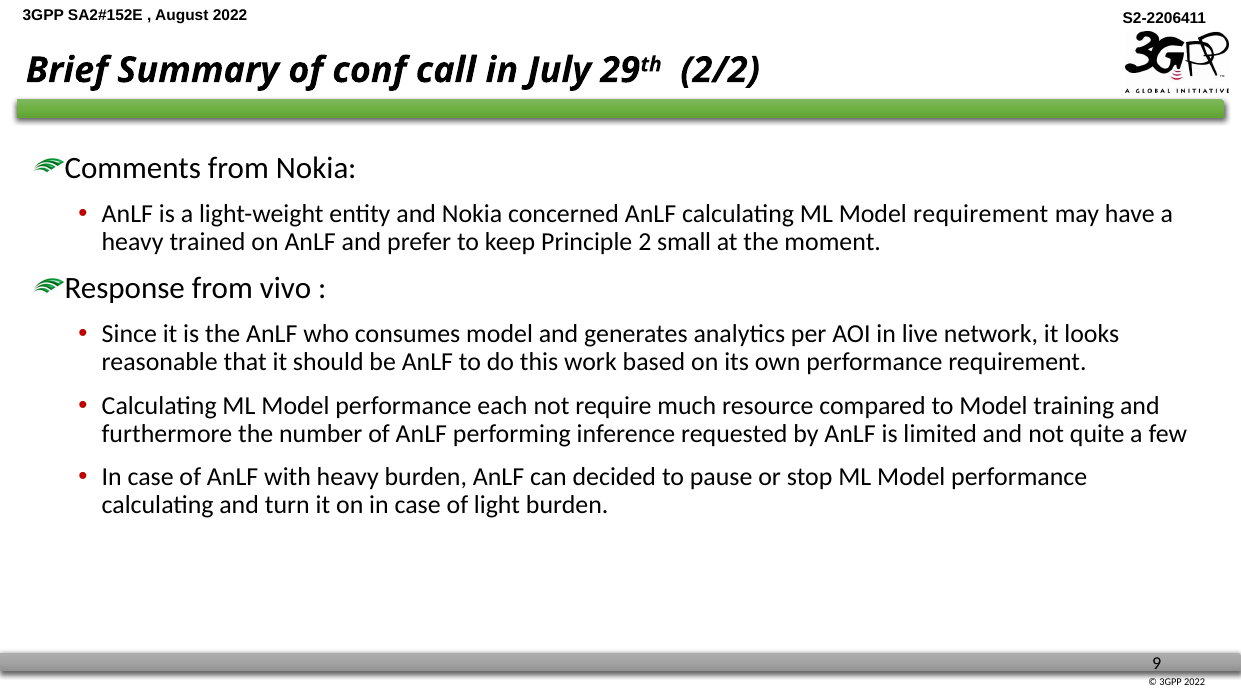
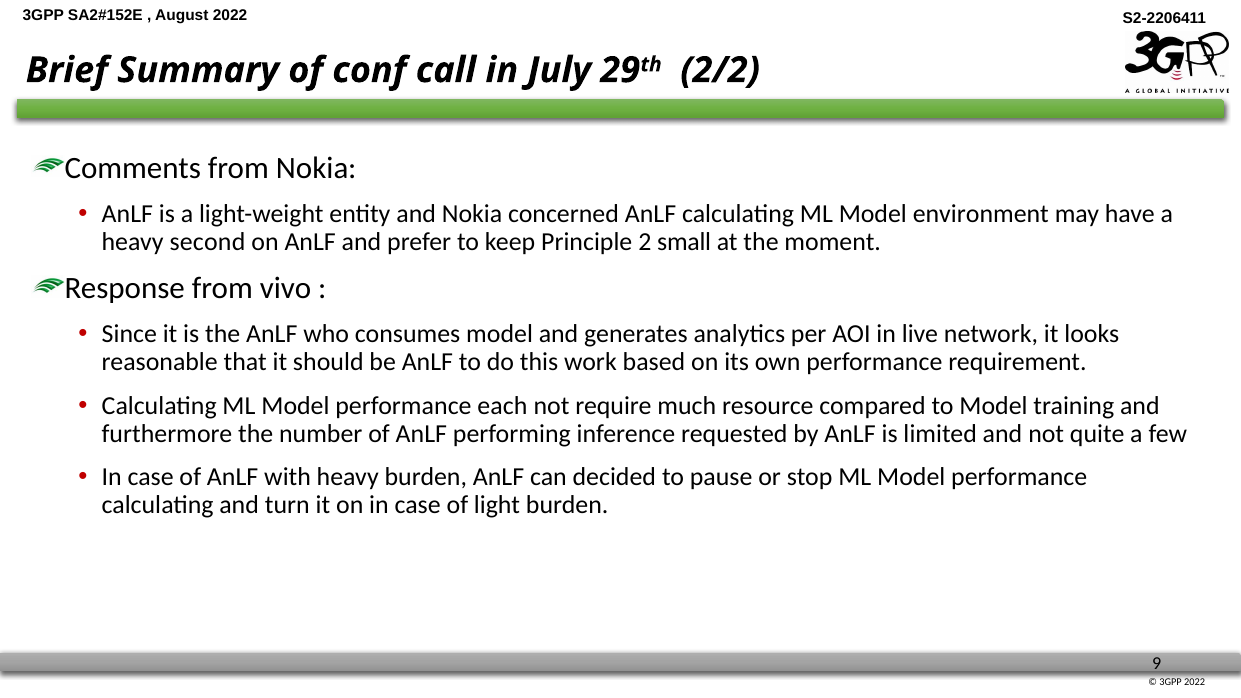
Model requirement: requirement -> environment (981, 214)
trained: trained -> second (207, 242)
